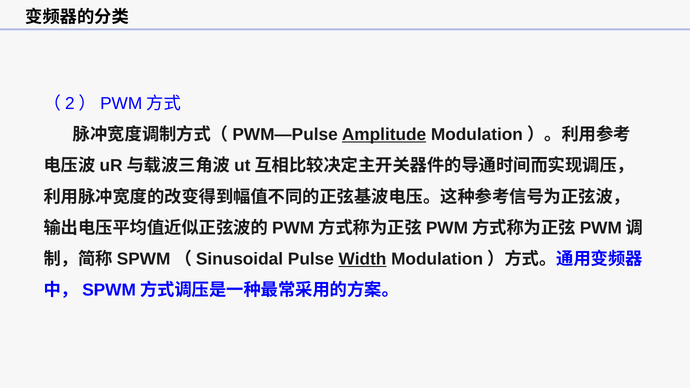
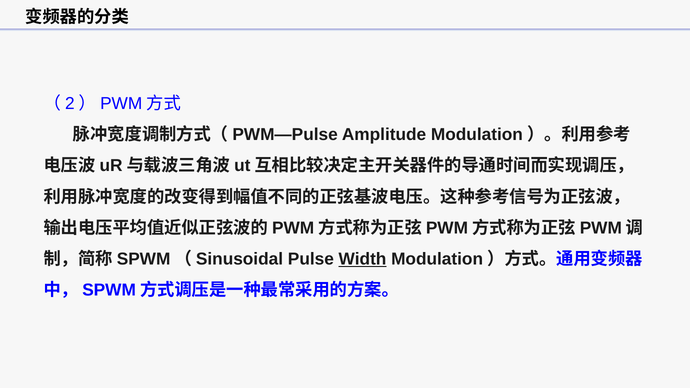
Amplitude underline: present -> none (384, 135)
